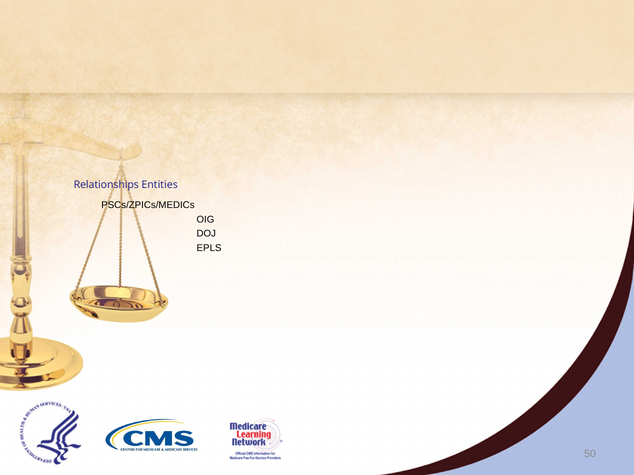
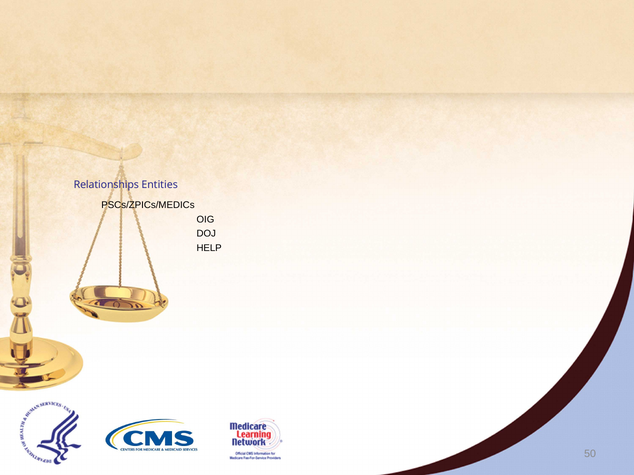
EPLS: EPLS -> HELP (209, 248)
